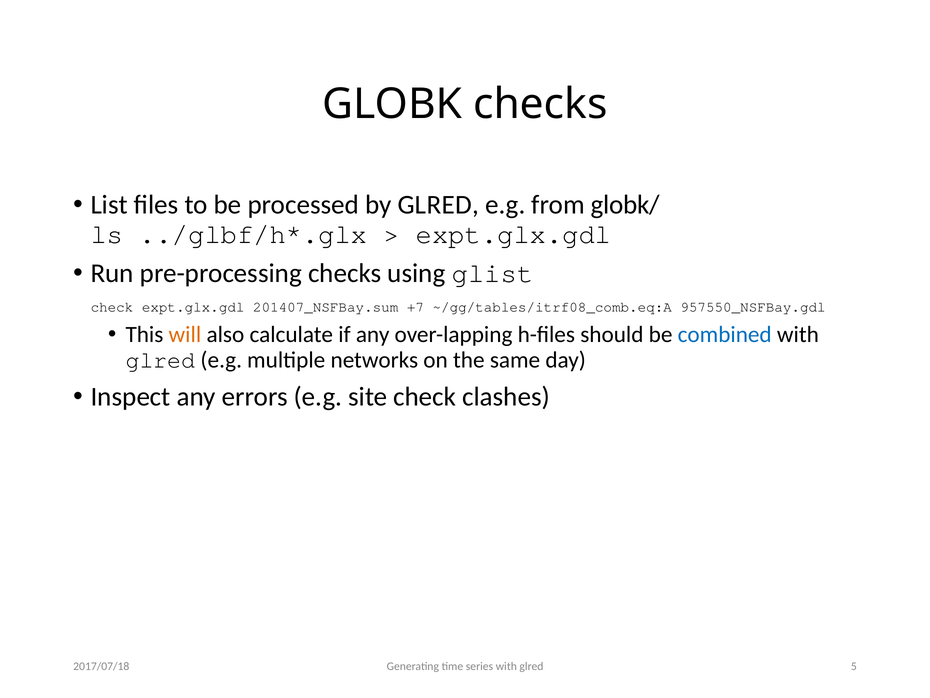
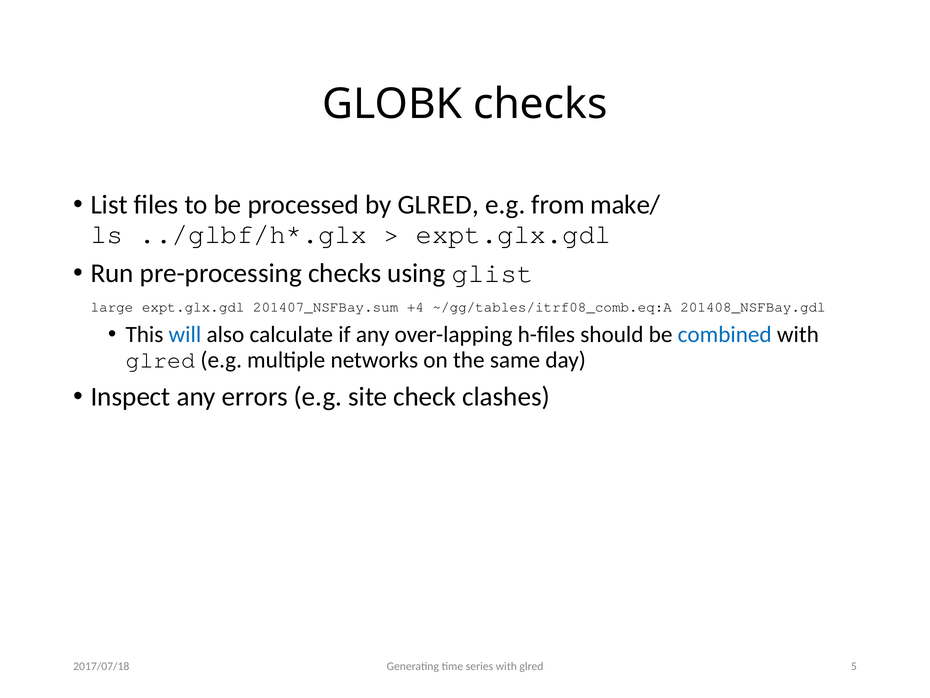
globk/: globk/ -> make/ (625, 205)
check: check -> large (112, 307)
+7: +7 -> +4 (415, 307)
957550_NSFBay.gdl: 957550_NSFBay.gdl -> 201408_NSFBay.gdl (753, 307)
will colour: orange -> blue (185, 334)
